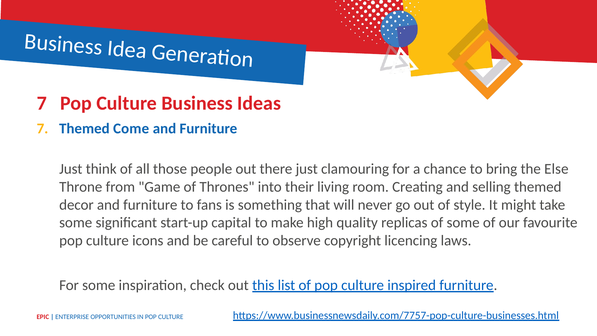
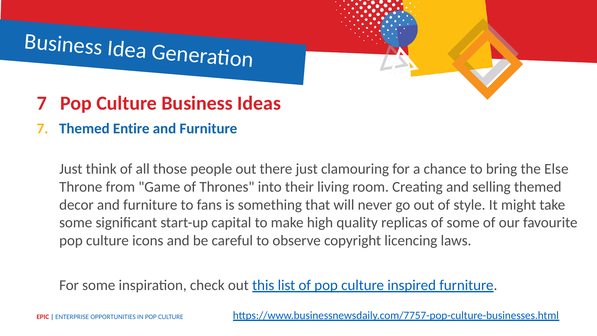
Come: Come -> Entire (131, 128)
